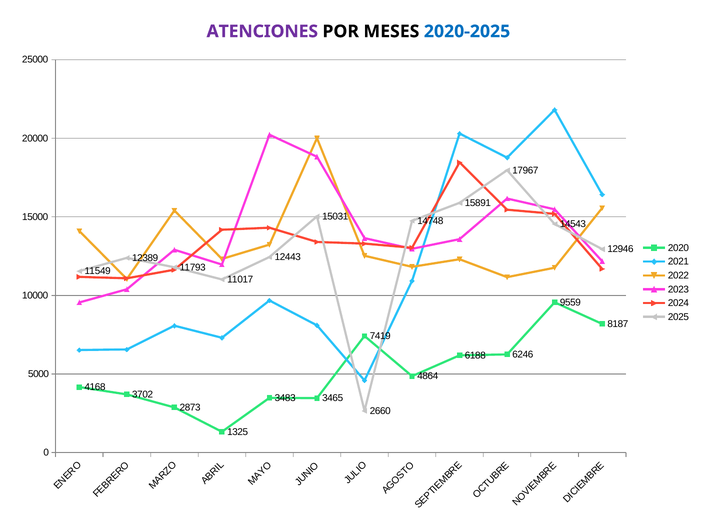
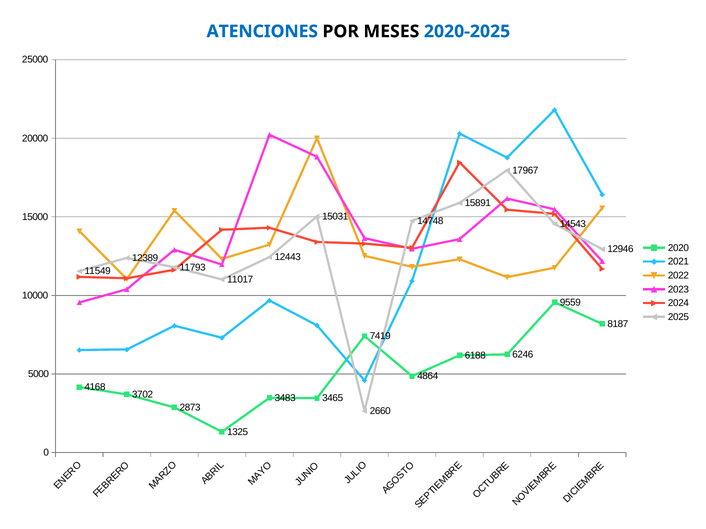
ATENCIONES colour: purple -> blue (262, 31)
